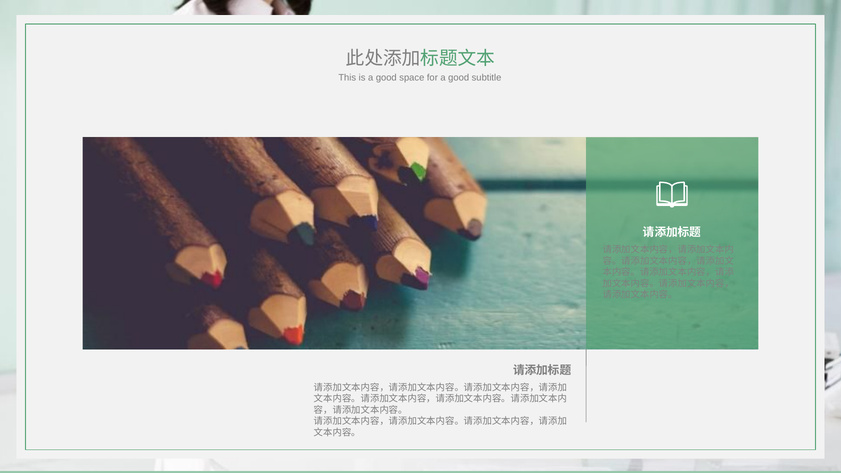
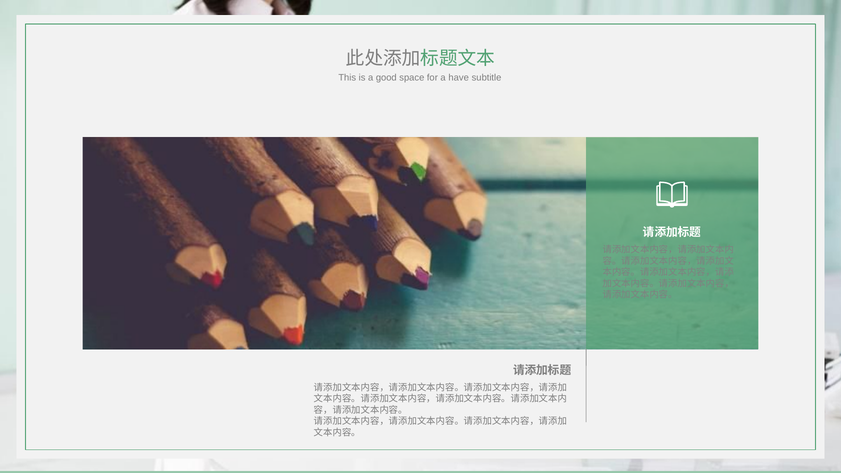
for a good: good -> have (459, 78)
